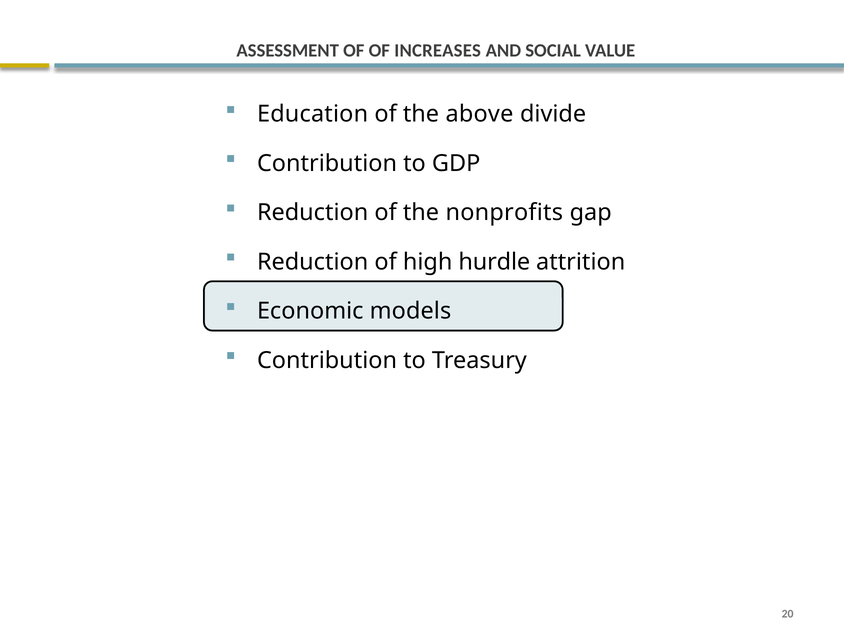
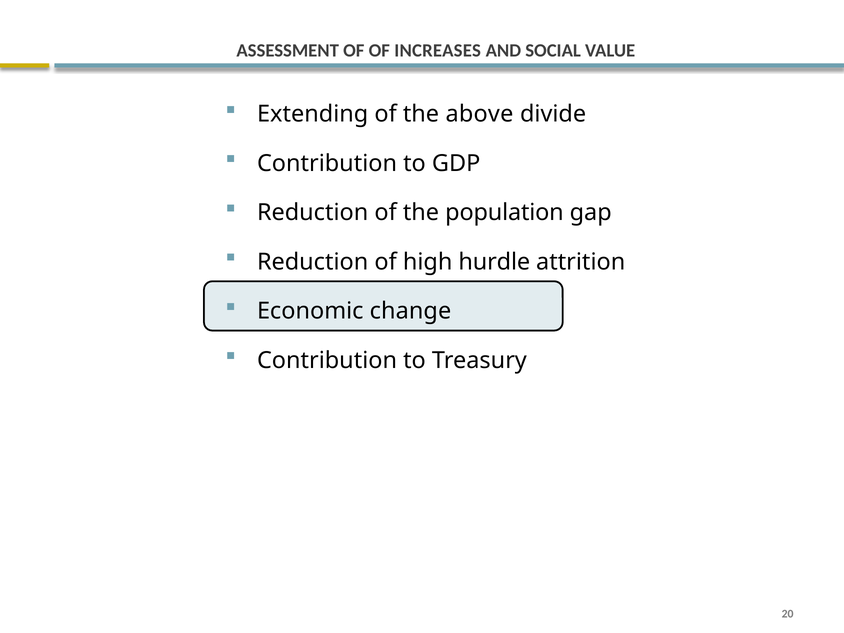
Education: Education -> Extending (313, 114)
nonprofits: nonprofits -> population (504, 213)
models: models -> change (410, 311)
